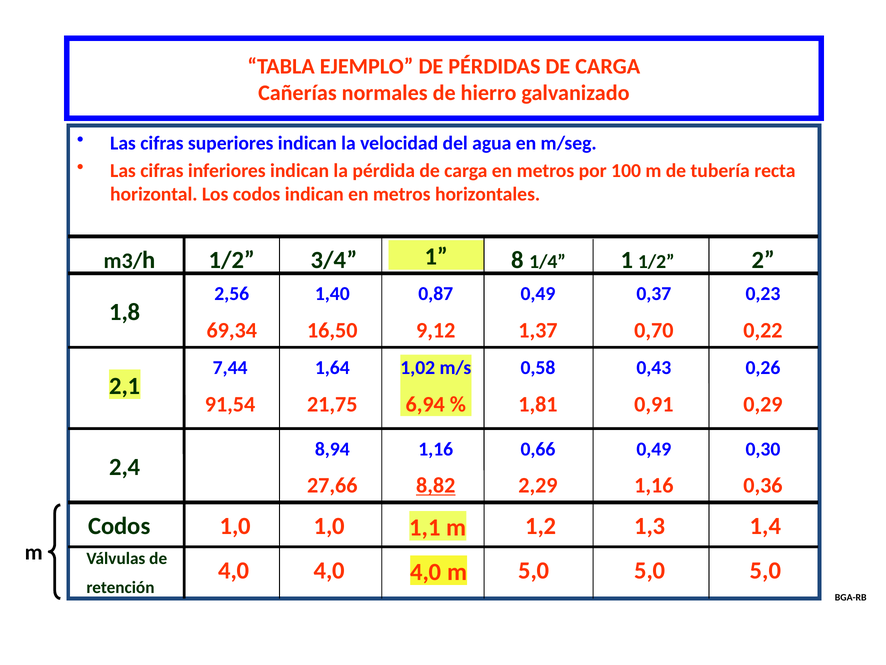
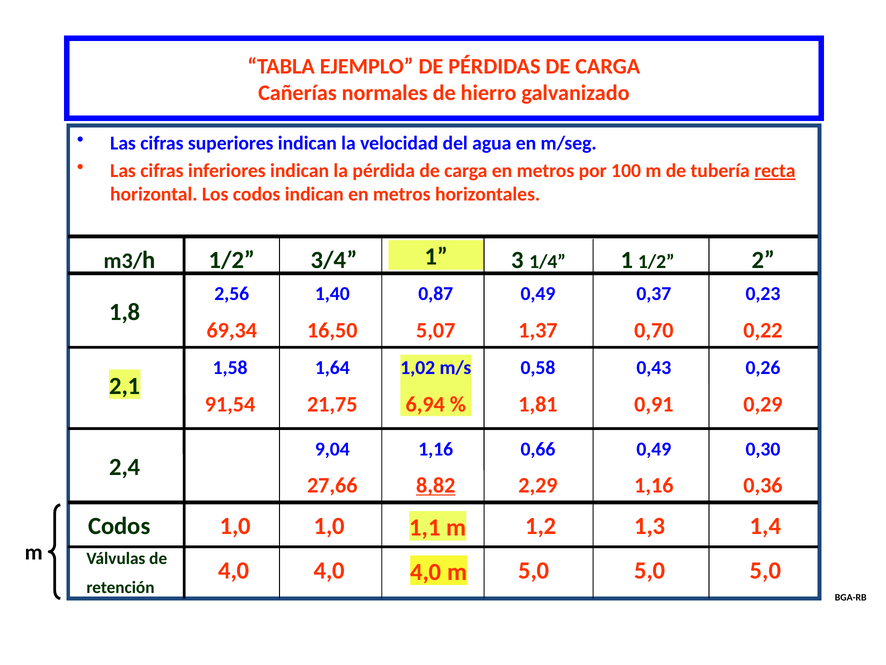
recta underline: none -> present (775, 171)
8: 8 -> 3 (517, 260)
9,12: 9,12 -> 5,07 (436, 330)
7,44: 7,44 -> 1,58 (230, 368)
8,94: 8,94 -> 9,04 (332, 449)
